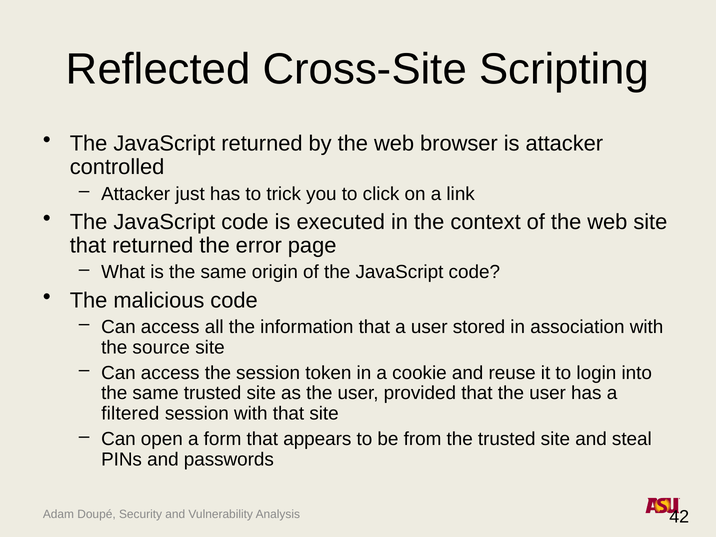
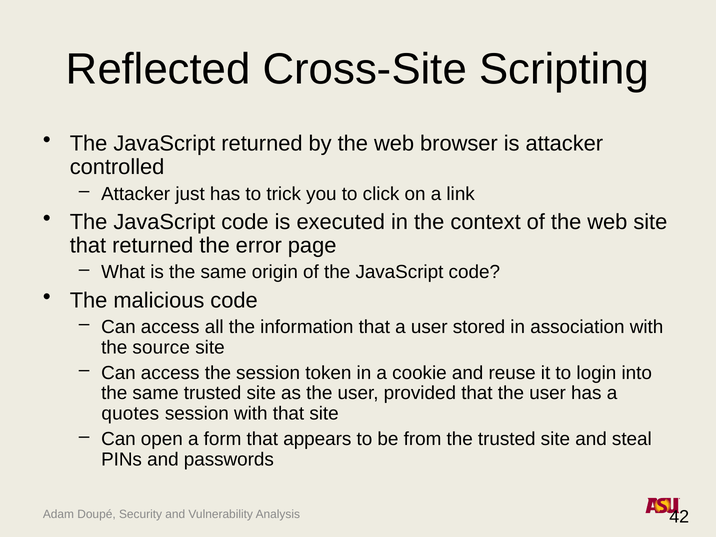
filtered: filtered -> quotes (130, 414)
